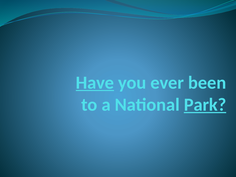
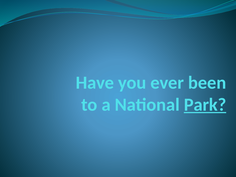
Have underline: present -> none (95, 83)
